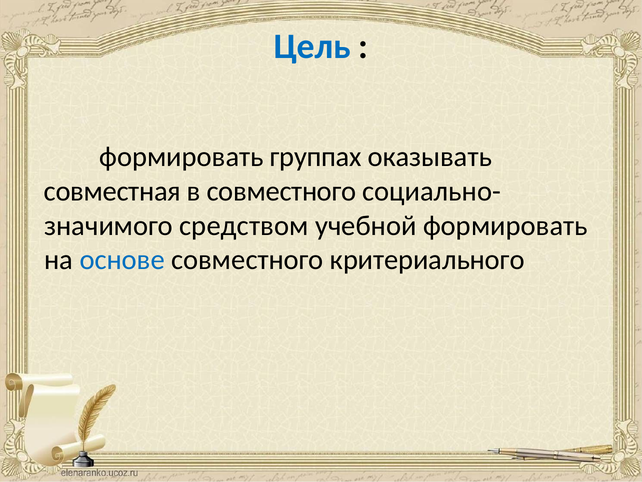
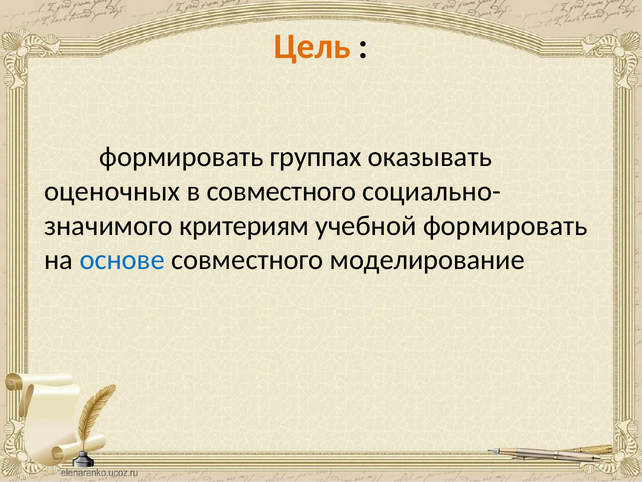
Цель colour: blue -> orange (312, 46)
совместная: совместная -> оценочных (112, 191)
средством: средством -> критериям (244, 225)
критериального: критериального -> моделирование (427, 260)
